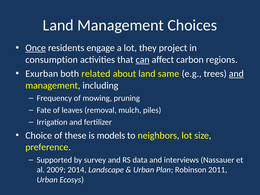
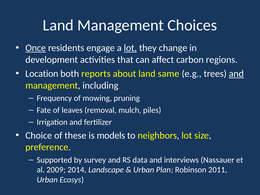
lot underline: none -> present (130, 48)
project: project -> change (173, 48)
consumption: consumption -> development (52, 60)
can underline: present -> none (143, 60)
Exurban: Exurban -> Location (42, 74)
related: related -> reports (96, 74)
